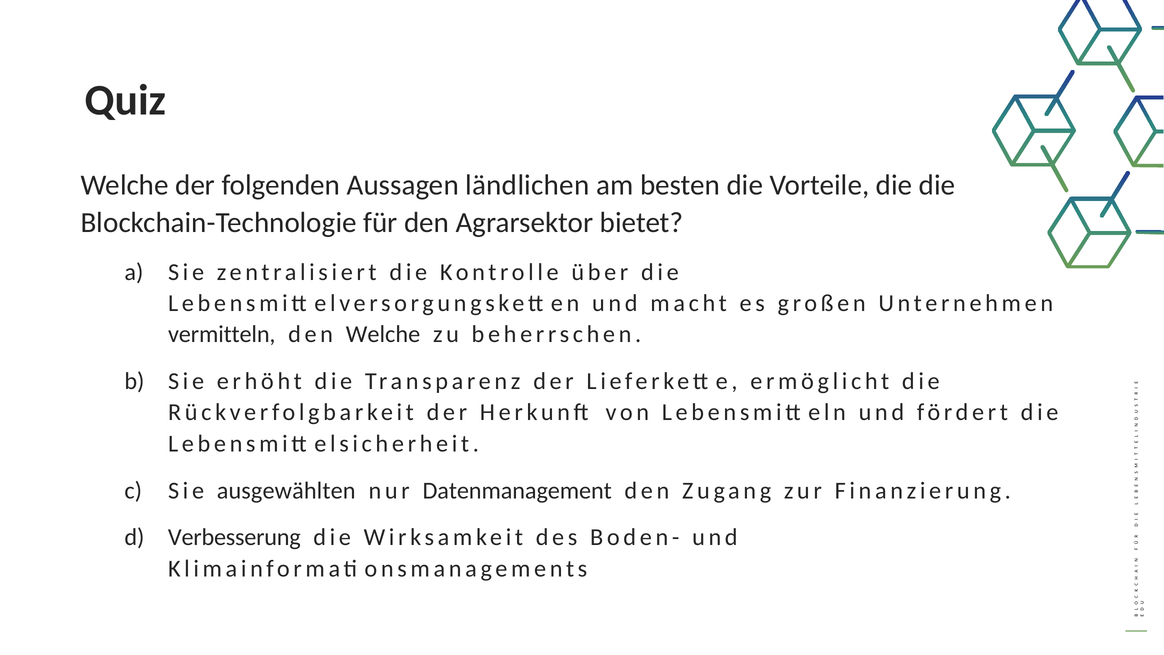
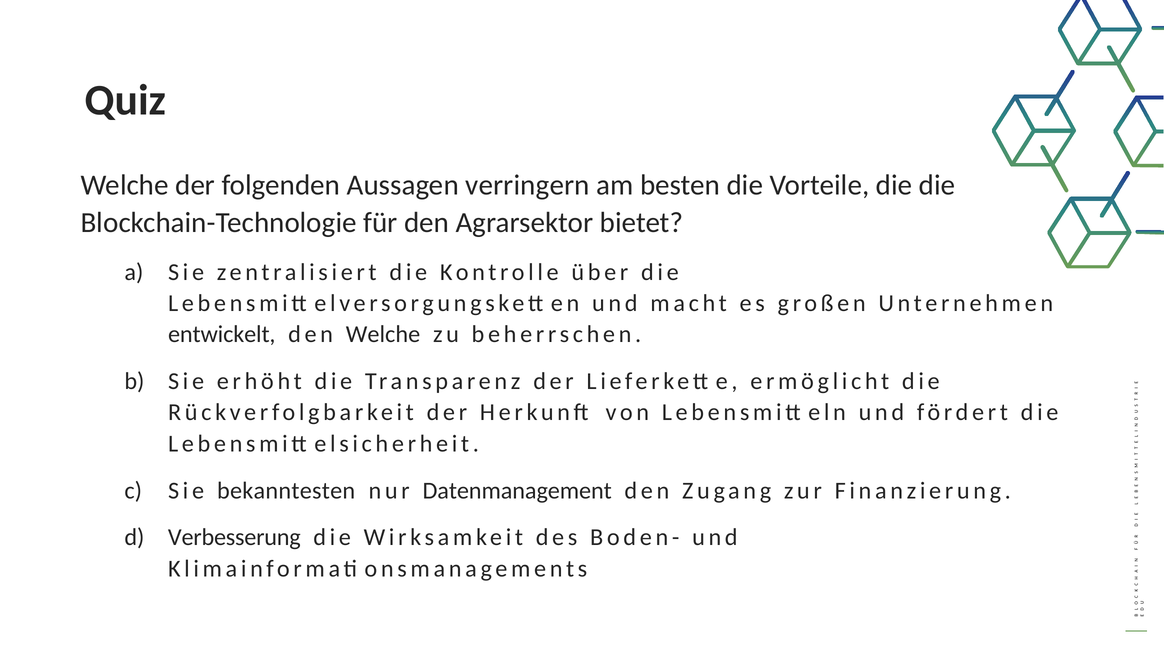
ländlichen: ländlichen -> verringern (527, 185)
vermitteln: vermitteln -> entwickelt (222, 334)
ausgewählten: ausgewählten -> bekanntesten (286, 490)
